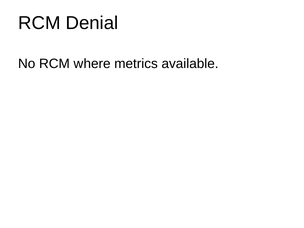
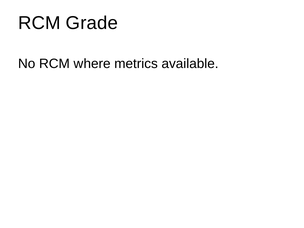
Denial: Denial -> Grade (92, 23)
